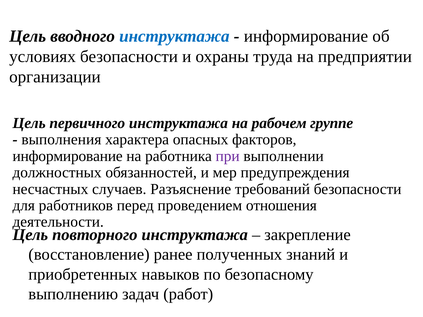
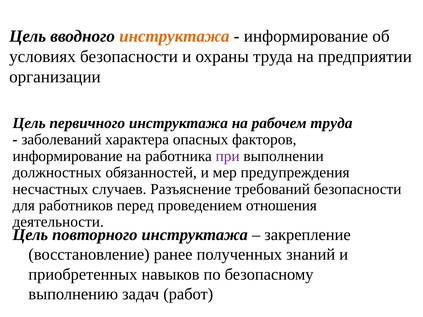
инструктажа colour: blue -> orange (174, 36)
рабочем группе: группе -> труда (331, 123)
выполнения: выполнения -> заболеваний (61, 140)
